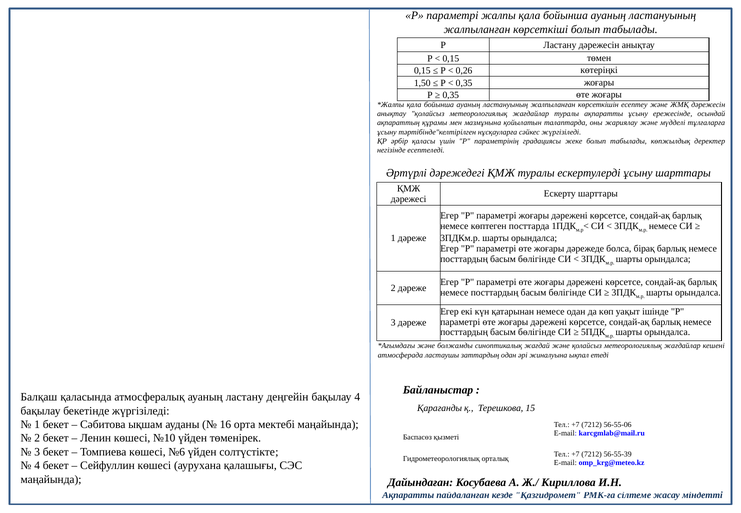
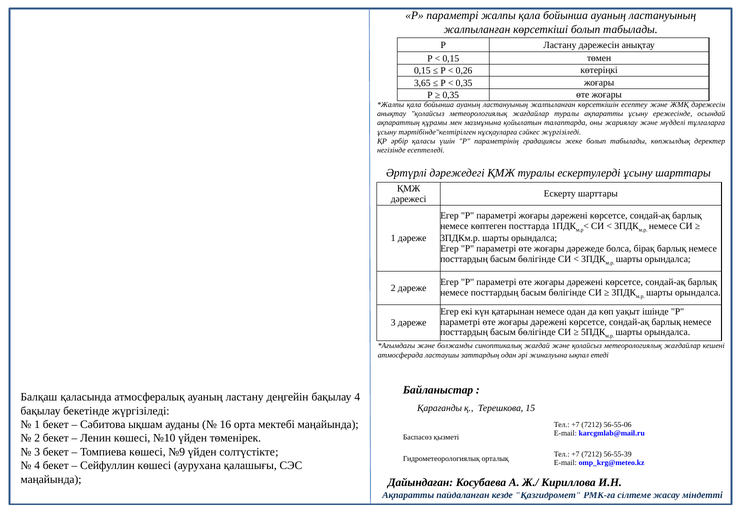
1,50: 1,50 -> 3,65 (422, 83)
№6: №6 -> №9 (177, 452)
